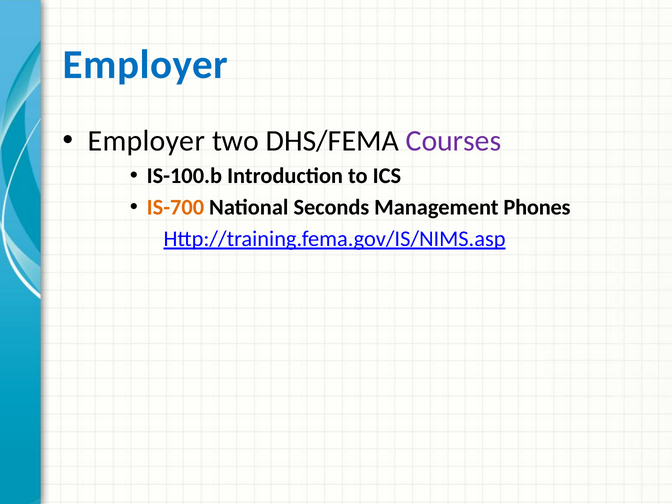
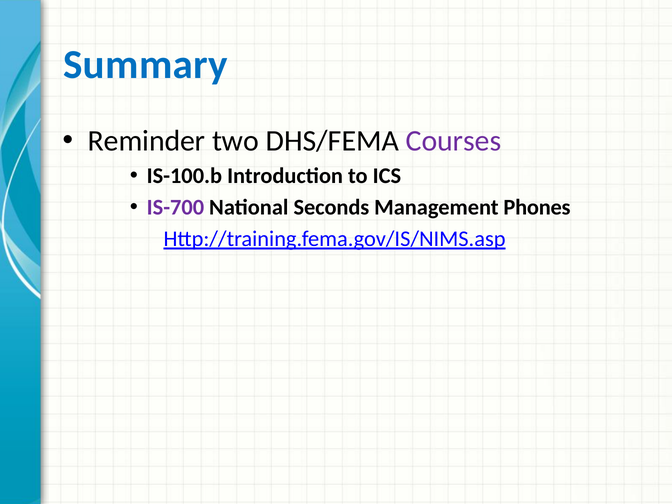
Employer: Employer -> Summary (145, 65)
Employer: Employer -> Reminder (147, 141)
IS-700 colour: orange -> purple (175, 207)
